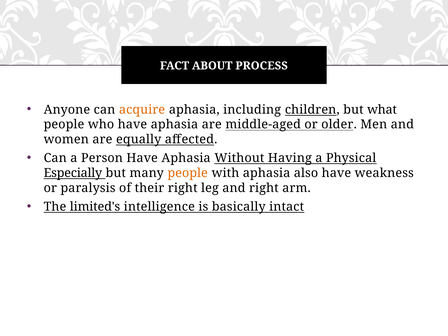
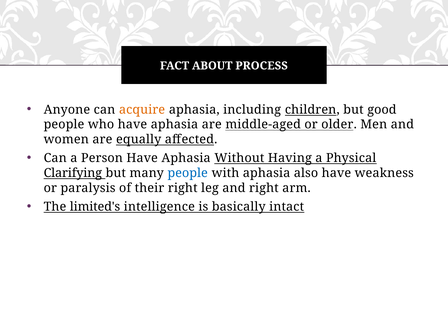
what: what -> good (382, 110)
Especially: Especially -> Clarifying (73, 173)
people colour: orange -> blue (188, 173)
